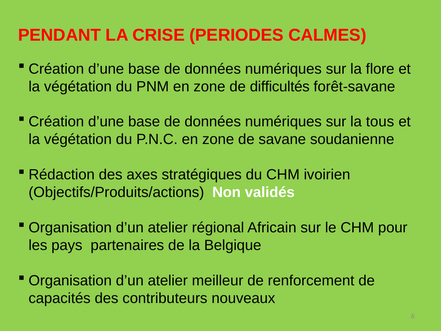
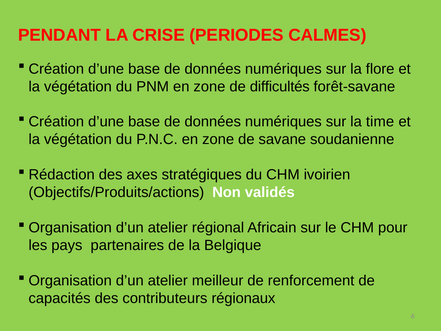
tous: tous -> time (380, 122)
nouveaux: nouveaux -> régionaux (243, 298)
